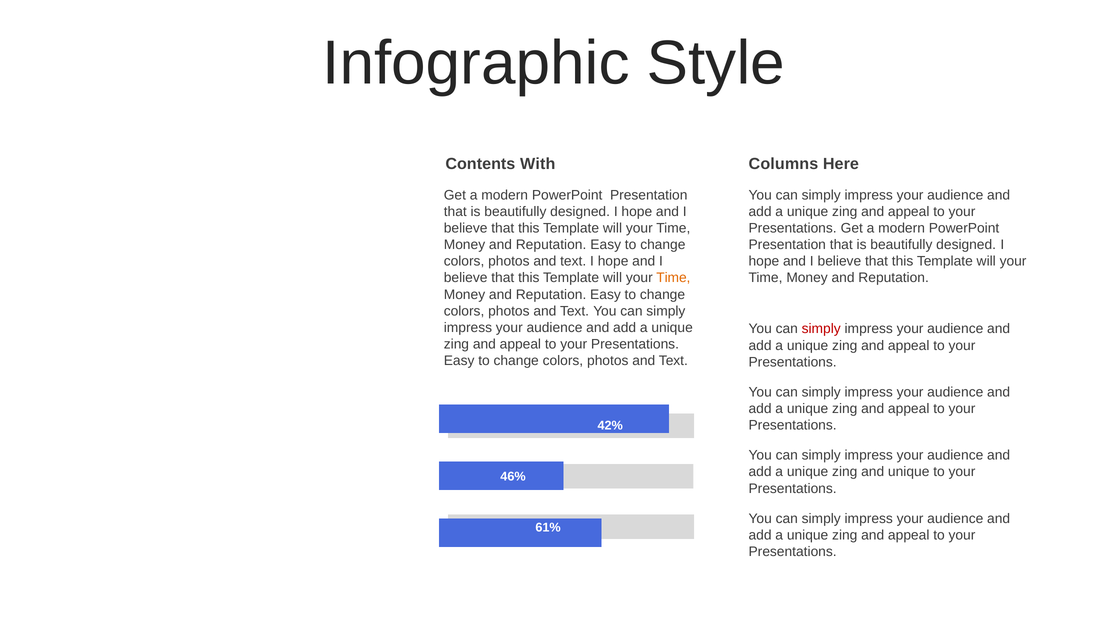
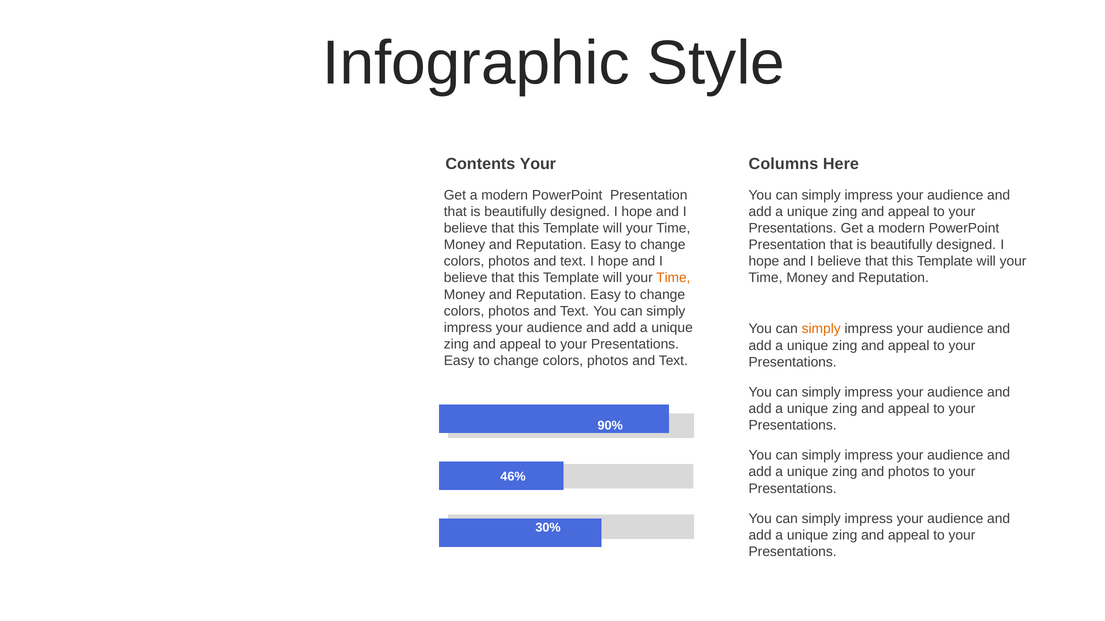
Contents With: With -> Your (538, 164)
simply colour: red -> orange (821, 329)
42%: 42% -> 90% (610, 426)
and unique: unique -> photos (909, 472)
61%: 61% -> 30% (548, 528)
